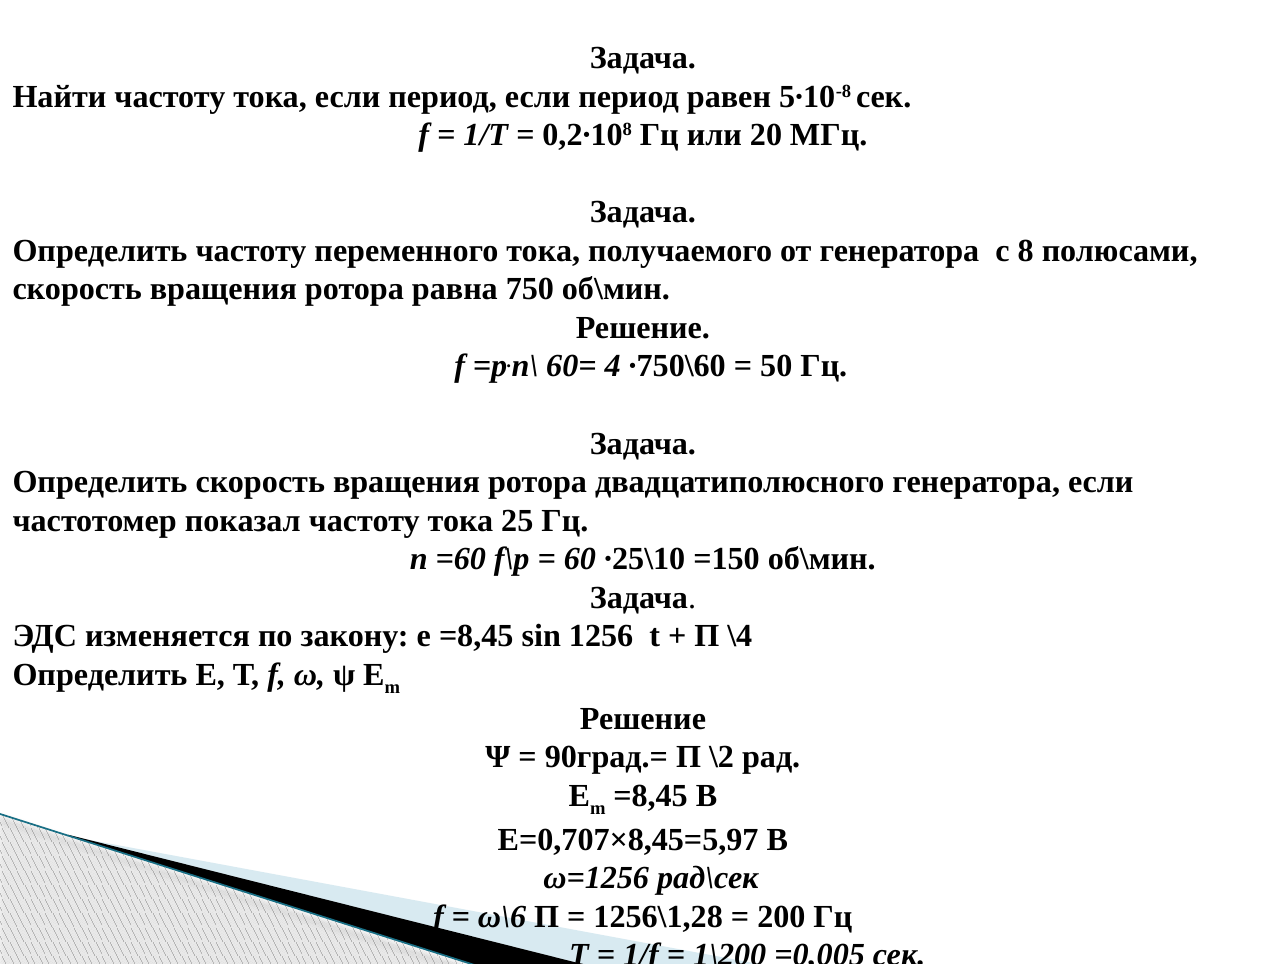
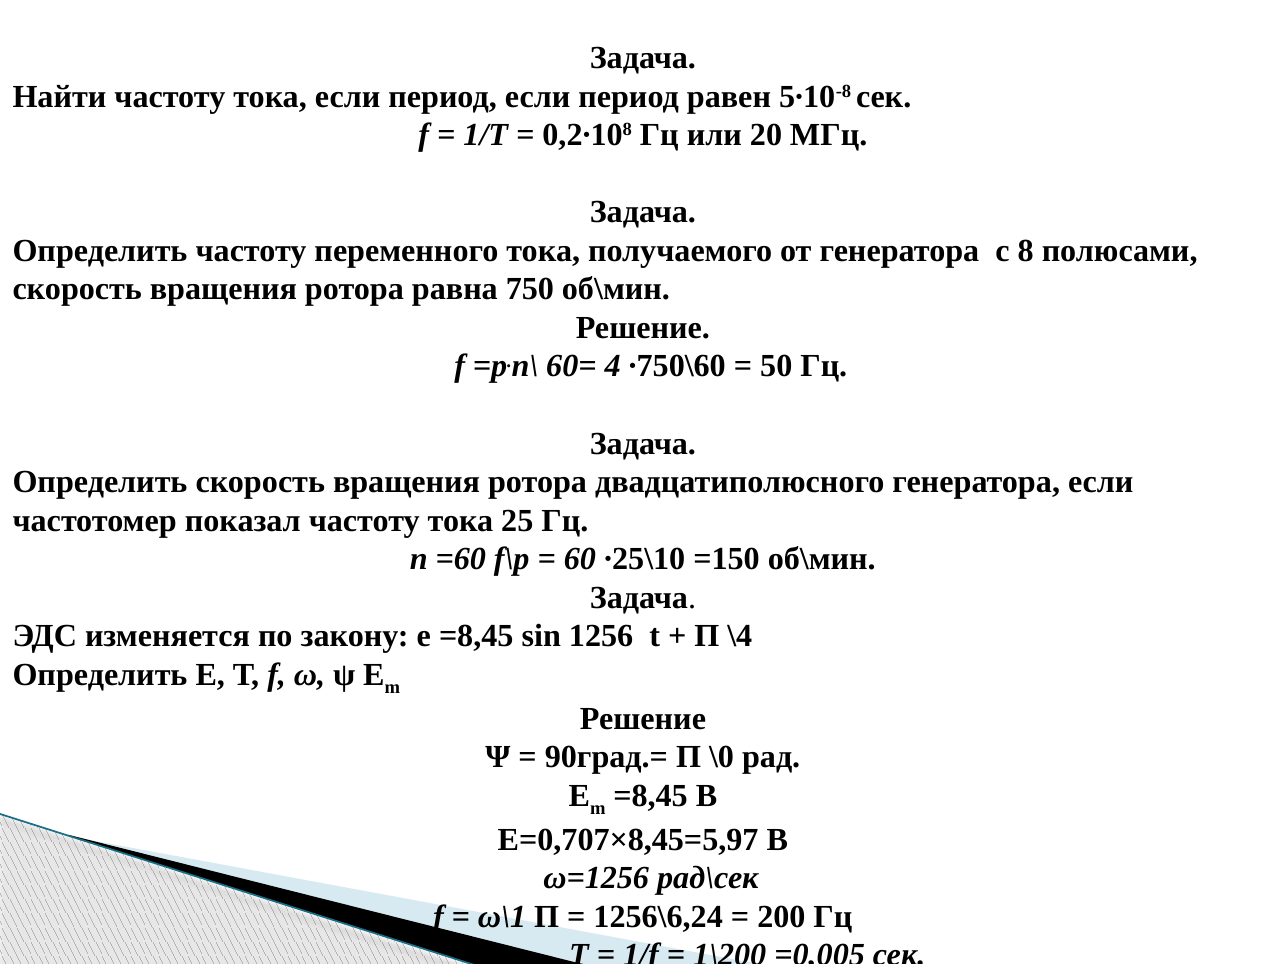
\2: \2 -> \0 (722, 758)
ω\6: ω\6 -> ω\1 (502, 917)
1256\1,28: 1256\1,28 -> 1256\6,24 (658, 917)
